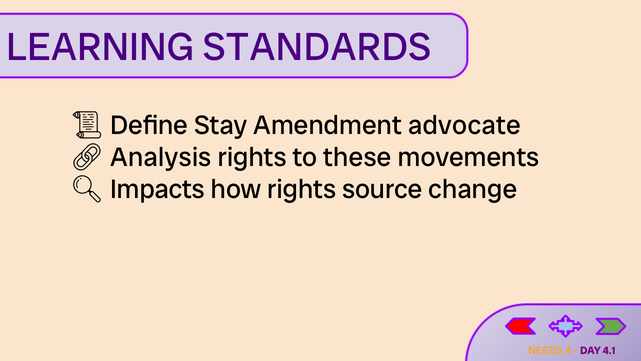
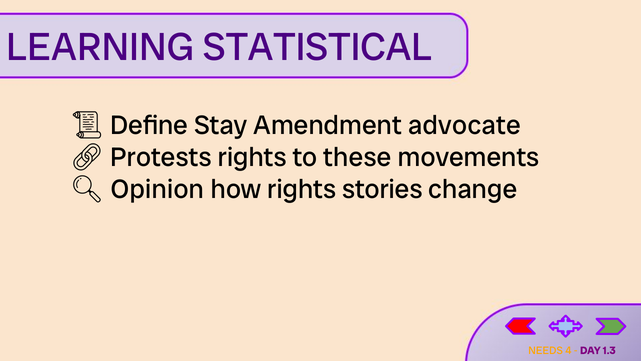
STANDARDS: STANDARDS -> STATISTICAL (318, 47)
Analysis: Analysis -> Protests (161, 157)
Impacts: Impacts -> Opinion (157, 189)
source: source -> stories (382, 189)
4.1: 4.1 -> 1.3 (609, 350)
